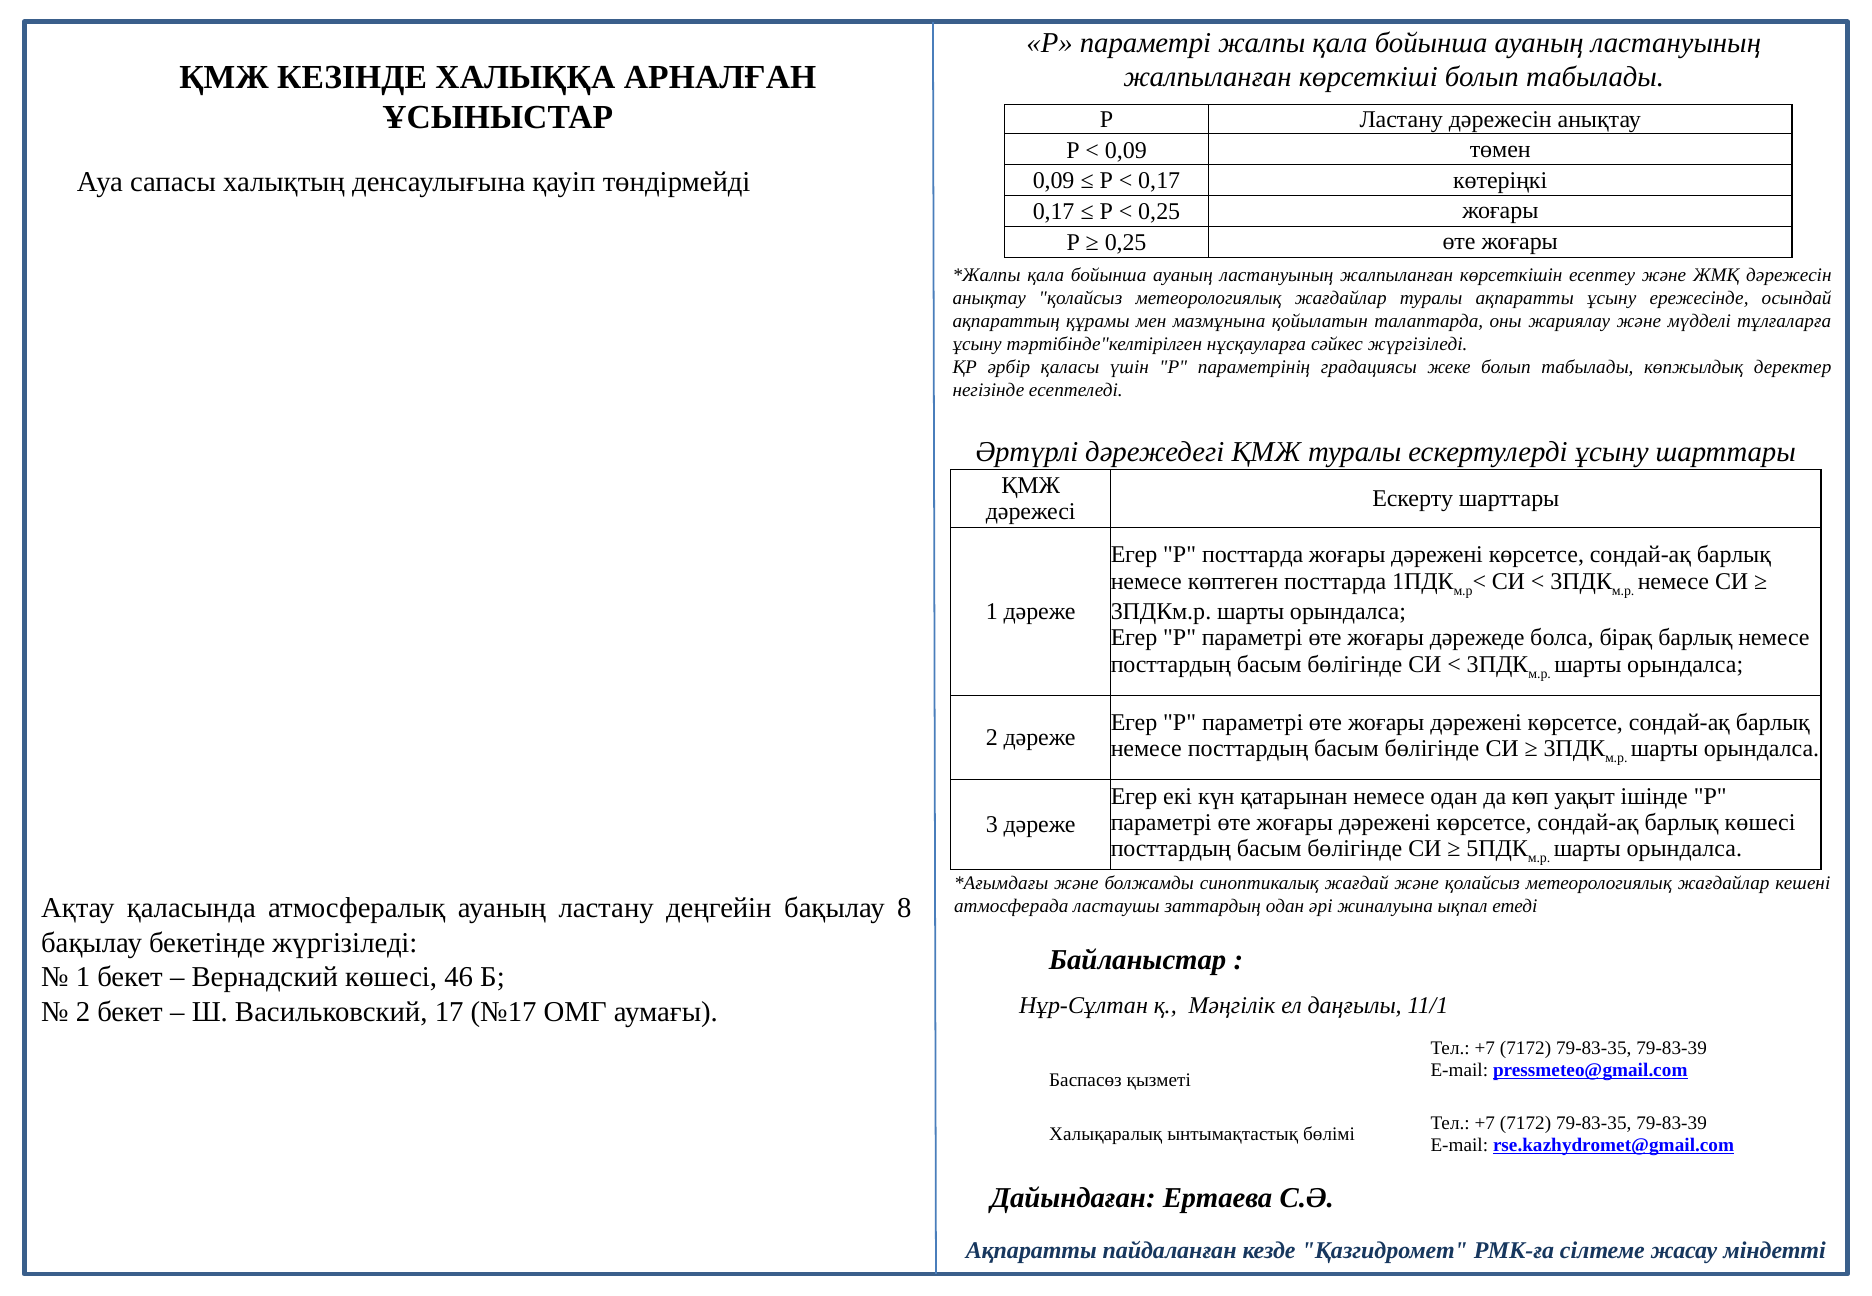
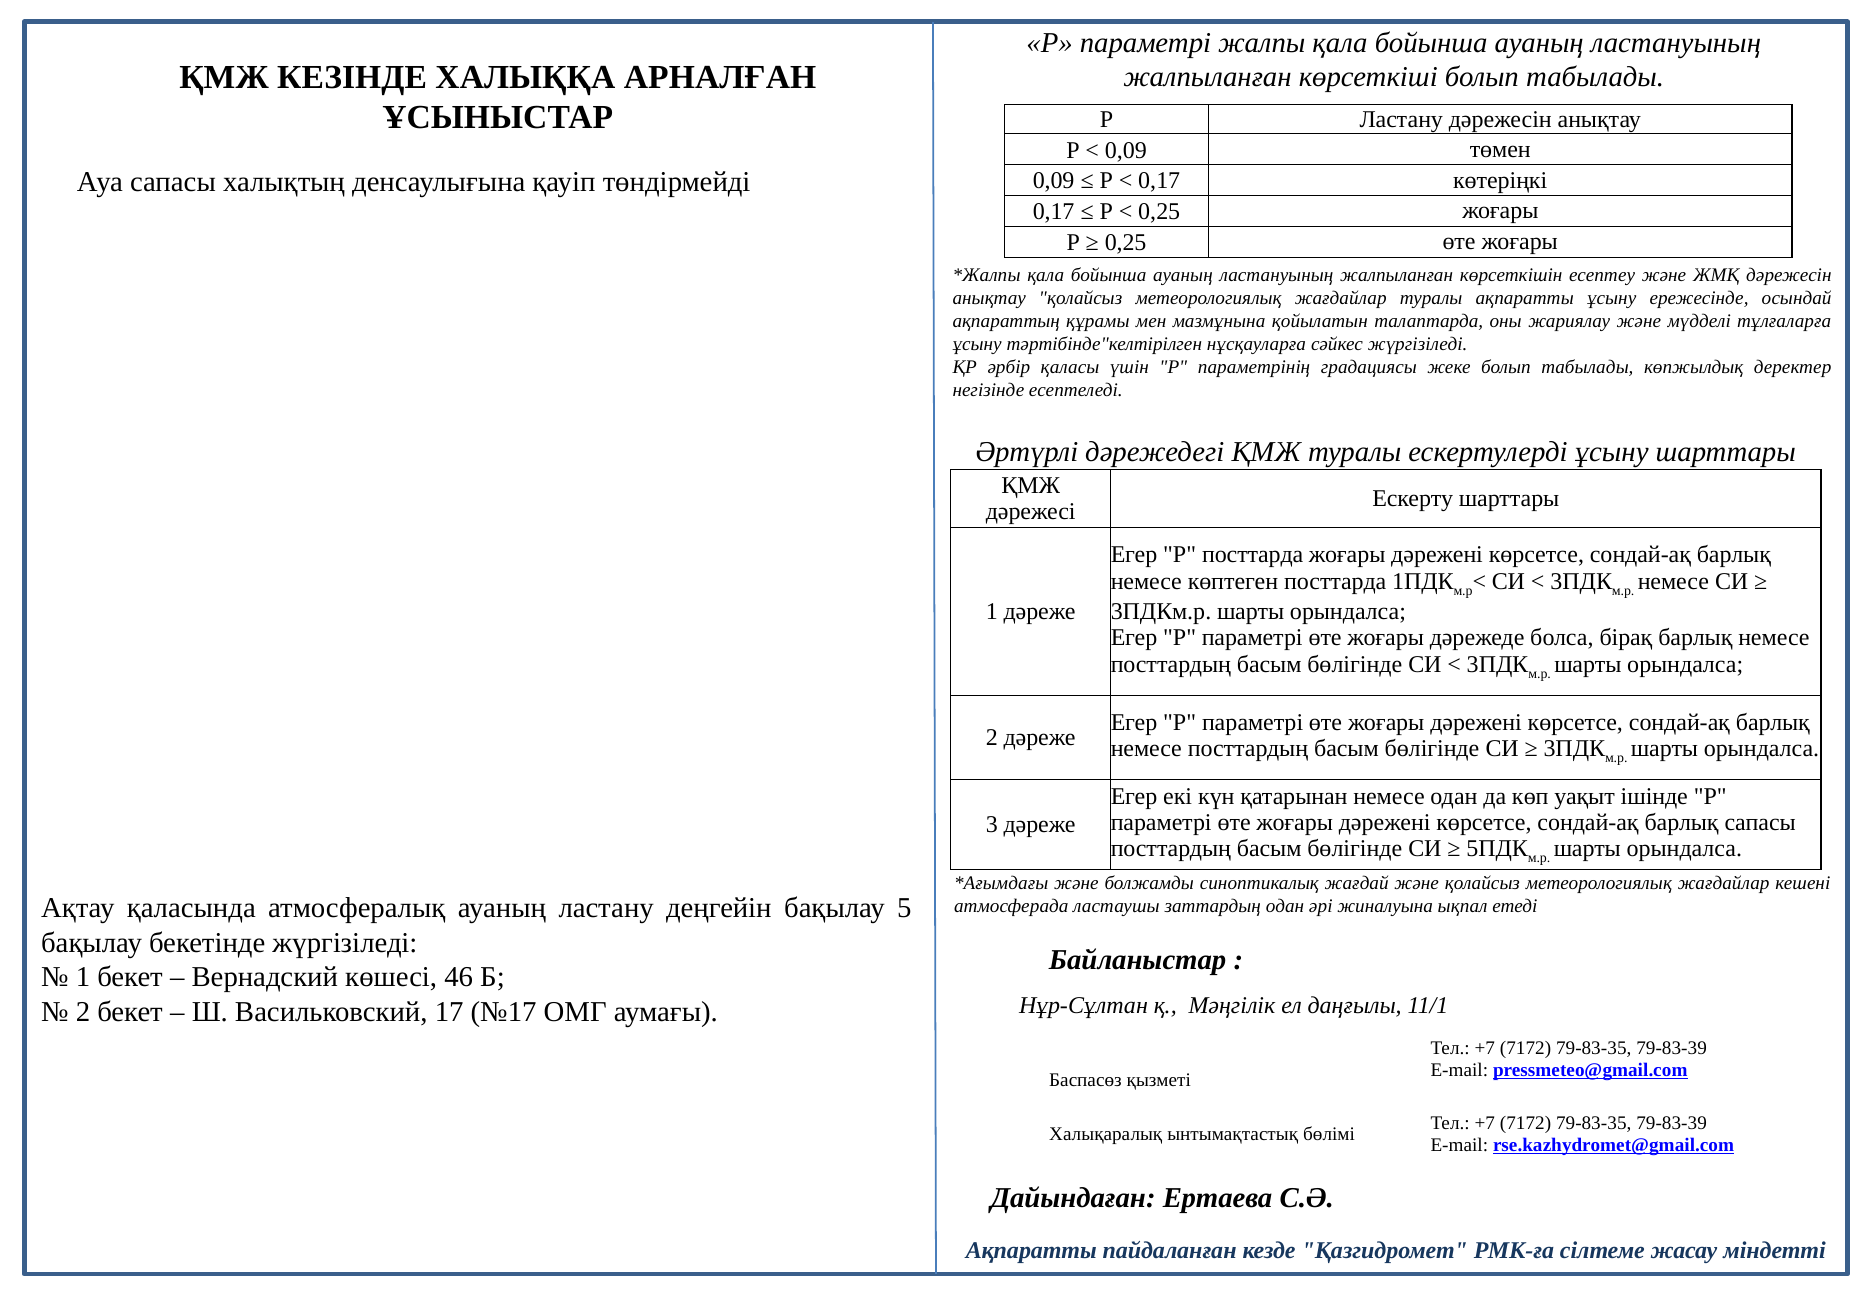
барлық көшесі: көшесі -> сапасы (1760, 823)
8: 8 -> 5 (904, 908)
